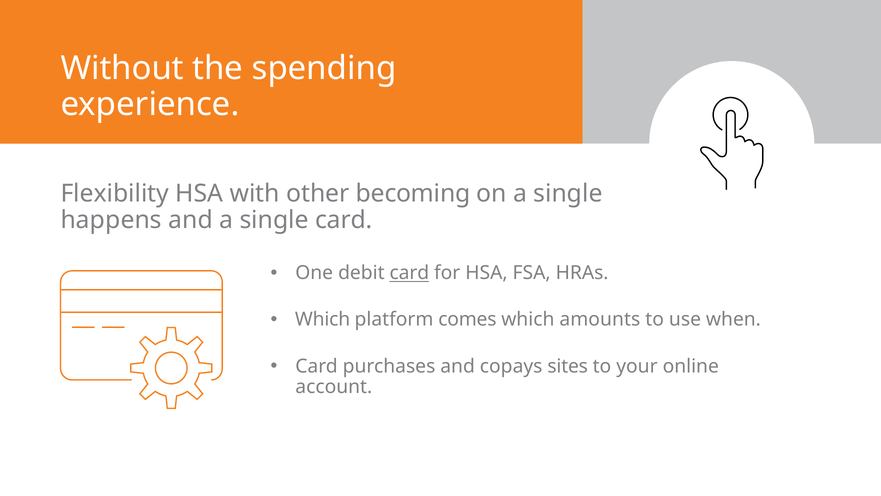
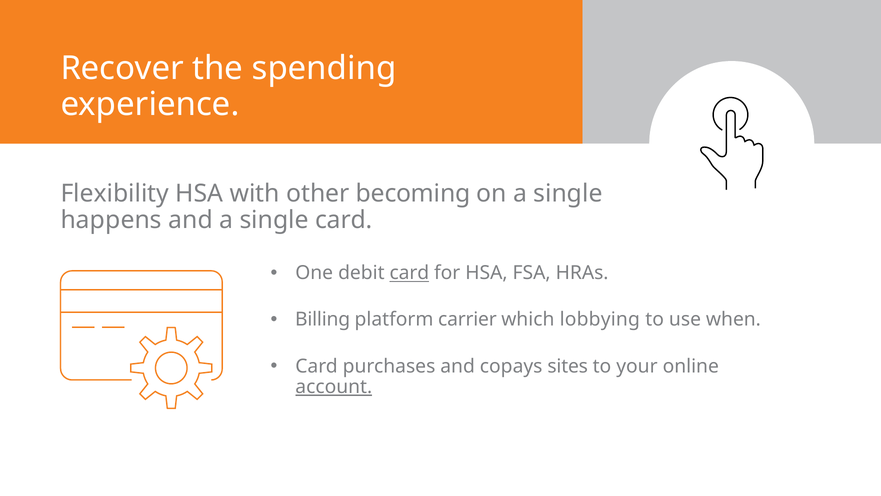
Without: Without -> Recover (122, 68)
Which: Which -> Billing (323, 319)
comes: comes -> carrier (467, 319)
amounts: amounts -> lobbying (600, 319)
account underline: none -> present (334, 387)
